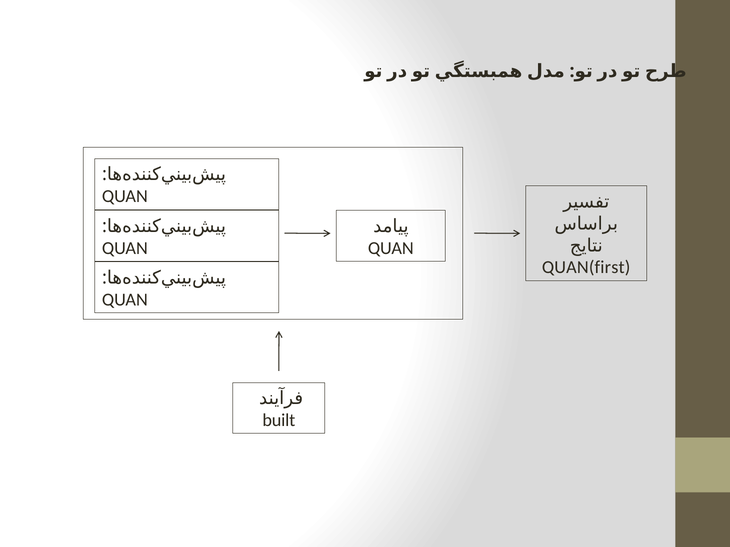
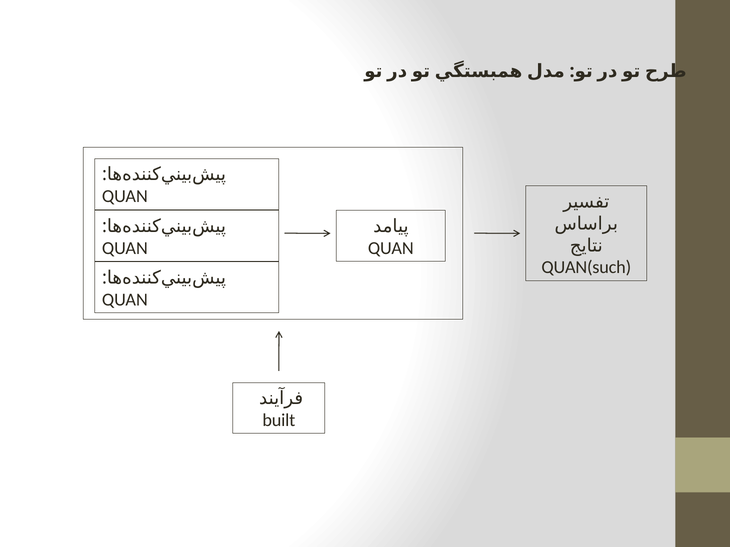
QUAN(first: QUAN(first -> QUAN(such (586, 268)
